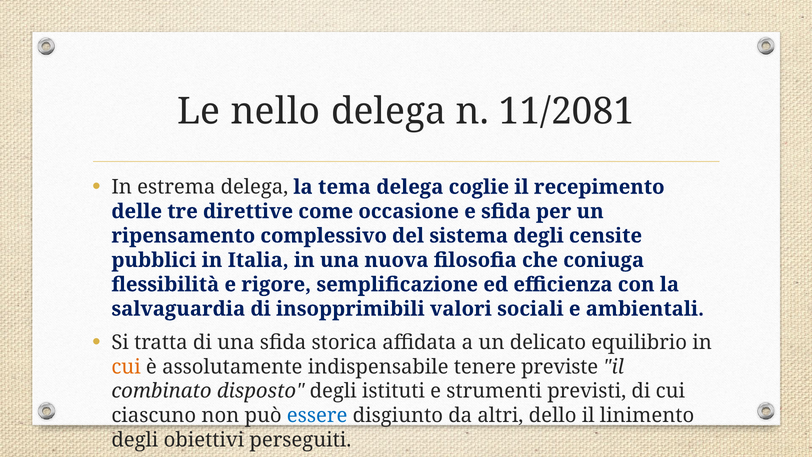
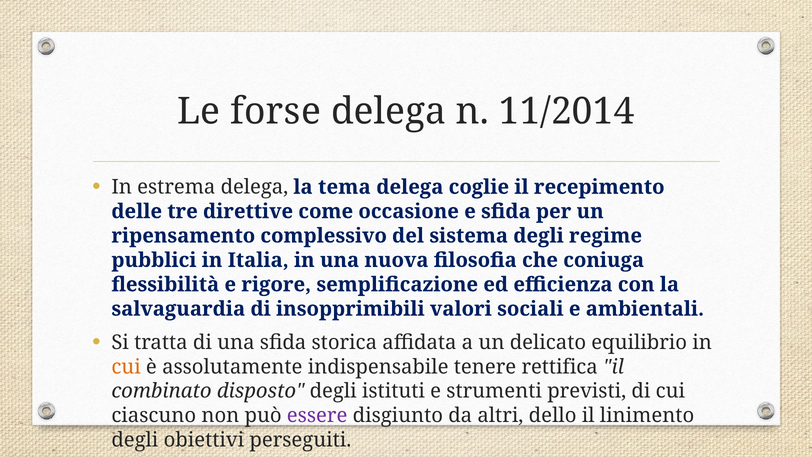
nello: nello -> forse (275, 111)
11/2081: 11/2081 -> 11/2014 (567, 111)
censite: censite -> regime (606, 236)
previste: previste -> rettifica (560, 367)
essere colour: blue -> purple (317, 415)
